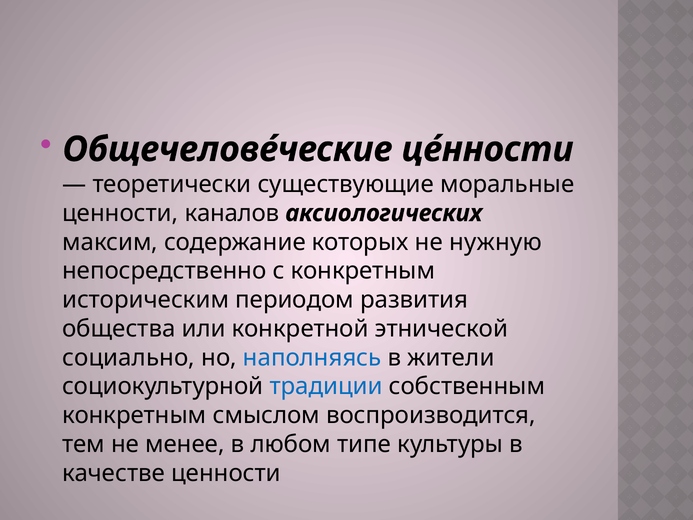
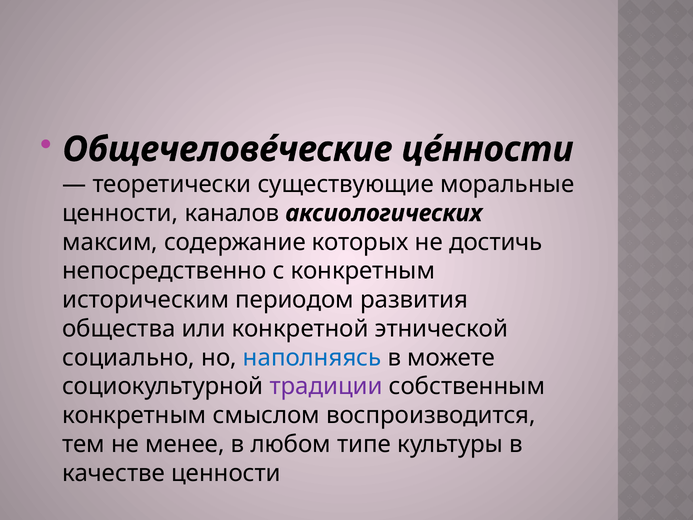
нужную: нужную -> достичь (496, 242)
жители: жители -> можете (451, 357)
традиции colour: blue -> purple (326, 386)
